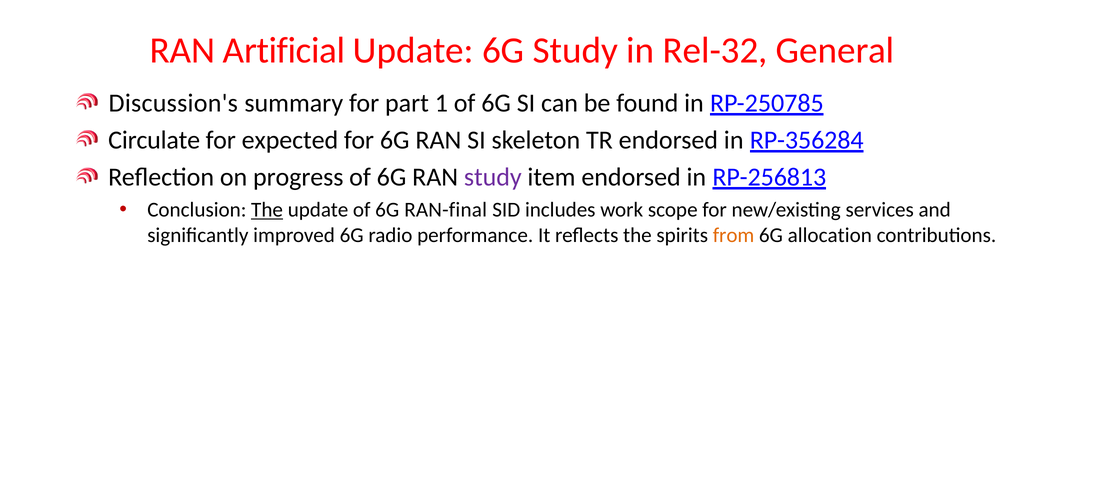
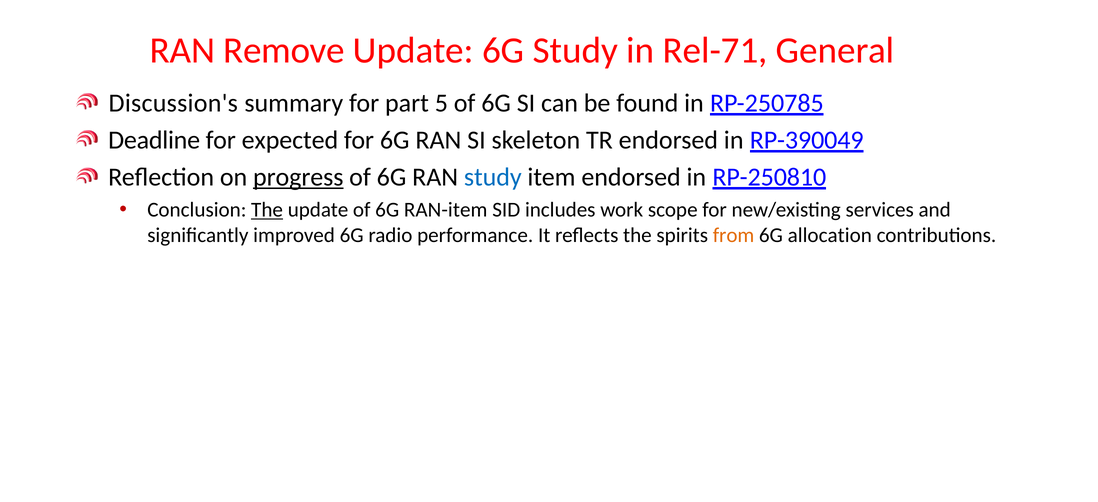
Artificial: Artificial -> Remove (284, 51)
Rel-32: Rel-32 -> Rel-71 (715, 51)
1: 1 -> 5 (441, 103)
Circulate: Circulate -> Deadline (154, 140)
RP-356284: RP-356284 -> RP-390049 (807, 140)
progress underline: none -> present (298, 177)
study colour: purple -> blue (493, 177)
RP-256813: RP-256813 -> RP-250810 (769, 177)
RAN-final: RAN-final -> RAN-item (446, 210)
